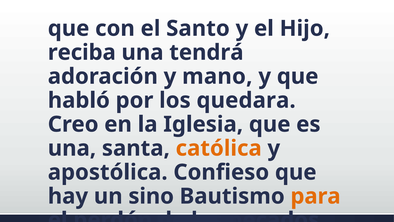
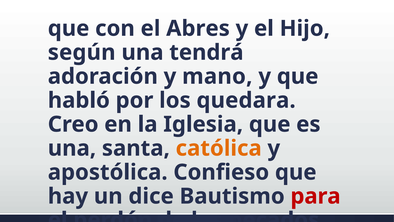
Santo: Santo -> Abres (198, 28)
reciba: reciba -> según (82, 52)
sino: sino -> dice (151, 196)
para colour: orange -> red (316, 196)
